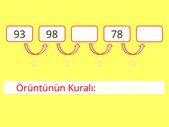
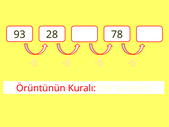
98: 98 -> 28 (52, 34)
